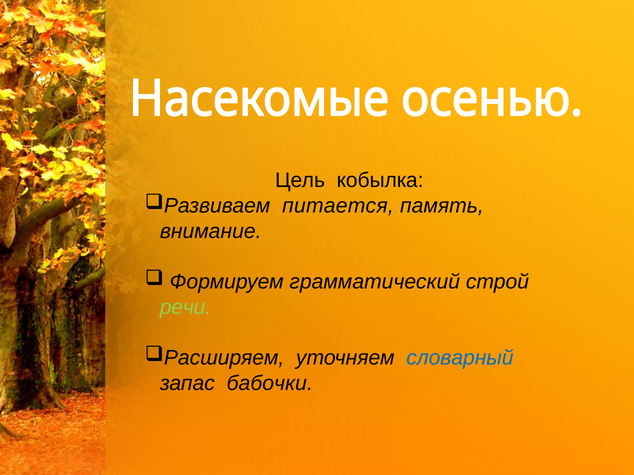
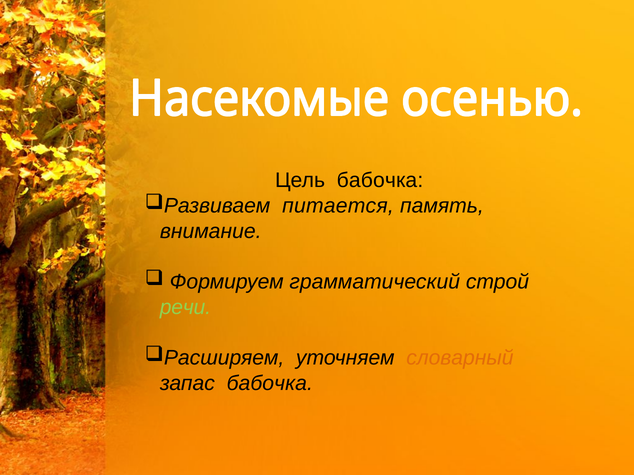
Цель кобылка: кобылка -> бабочка (380, 181)
словарный colour: blue -> orange (460, 358)
запас бабочки: бабочки -> бабочка (270, 384)
